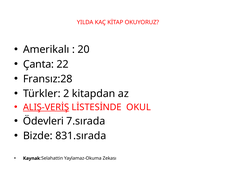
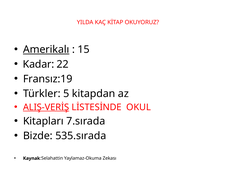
Amerikalı underline: none -> present (46, 50)
20: 20 -> 15 (84, 50)
Çanta: Çanta -> Kadar (38, 64)
Fransız:28: Fransız:28 -> Fransız:19 (48, 79)
2: 2 -> 5 (66, 94)
Ödevleri: Ödevleri -> Kitapları (43, 121)
831.sırada: 831.sırada -> 535.sırada (81, 136)
